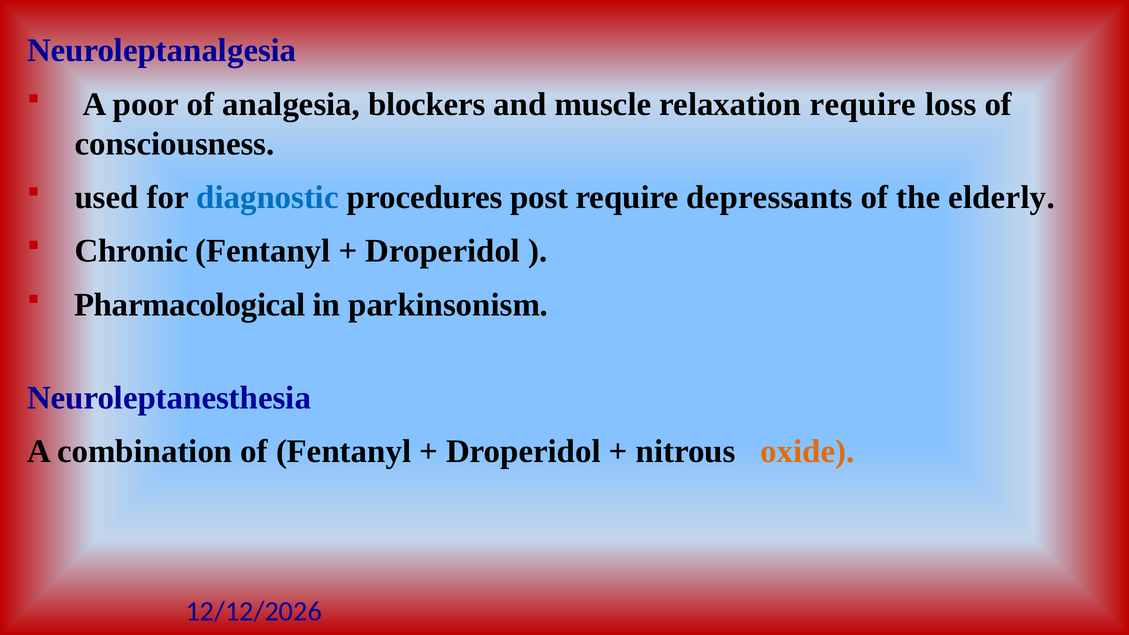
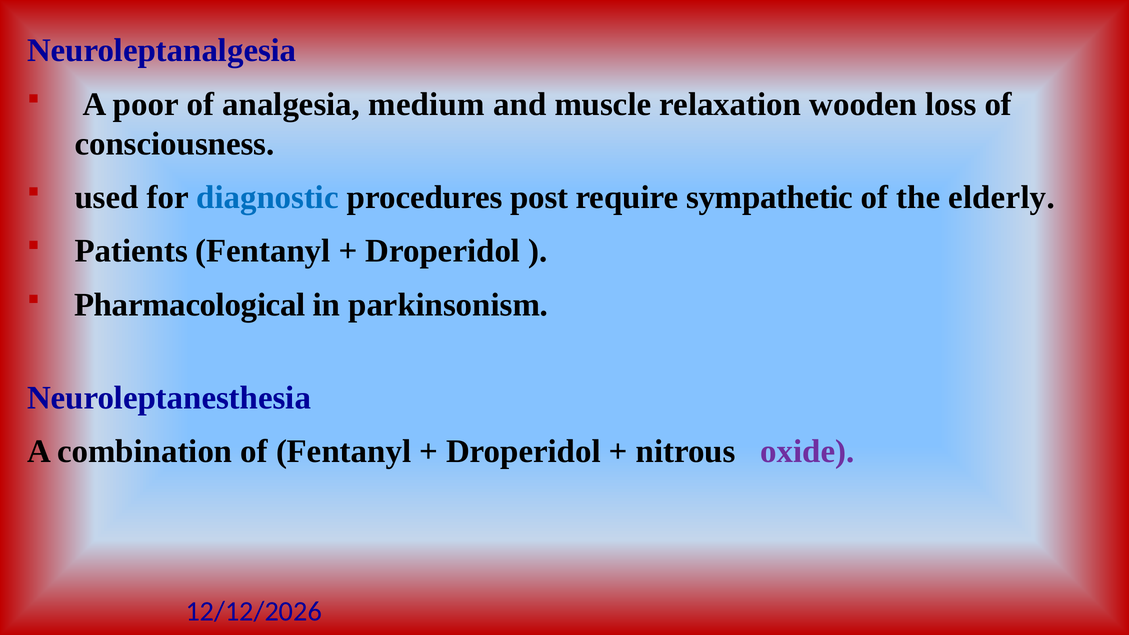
blockers: blockers -> medium (427, 104)
relaxation require: require -> wooden (863, 104)
depressants: depressants -> sympathetic (770, 197)
Chronic: Chronic -> Patients (131, 251)
oxide colour: orange -> purple (807, 452)
